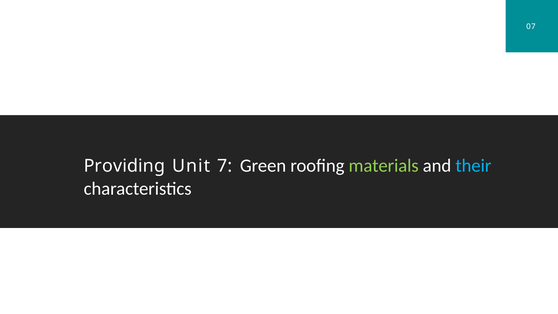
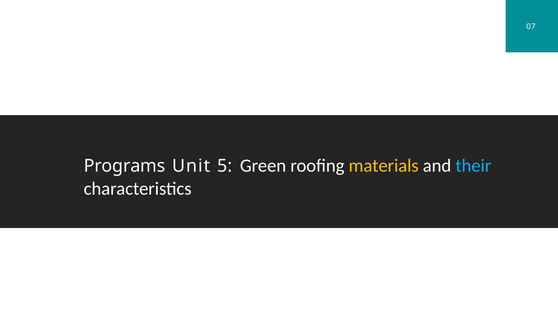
Providing: Providing -> Programs (125, 166)
7: 7 -> 5 (225, 166)
materials colour: light green -> yellow (384, 166)
